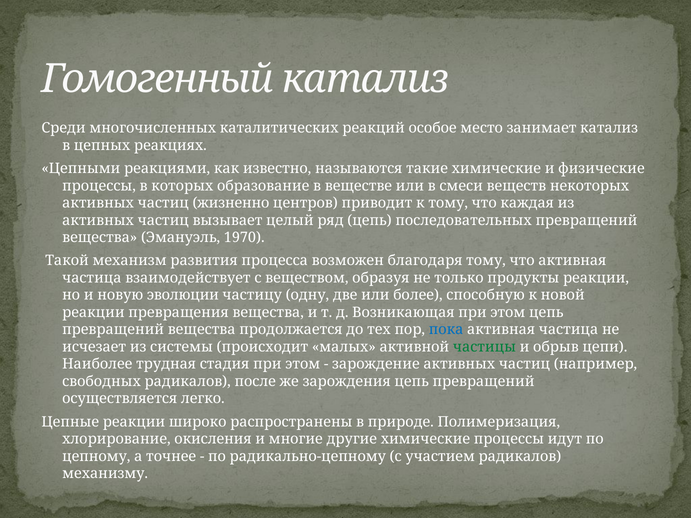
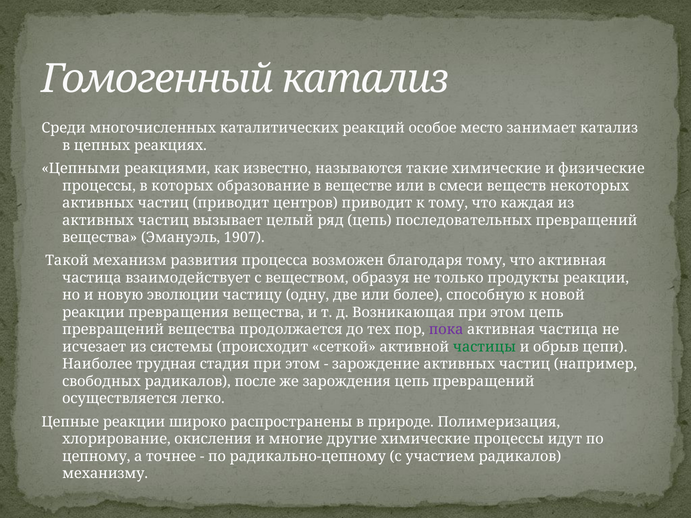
частиц жизненно: жизненно -> приводит (231, 203)
1970: 1970 -> 1907 (244, 238)
пока colour: blue -> purple (446, 330)
малых: малых -> сеткой (344, 347)
